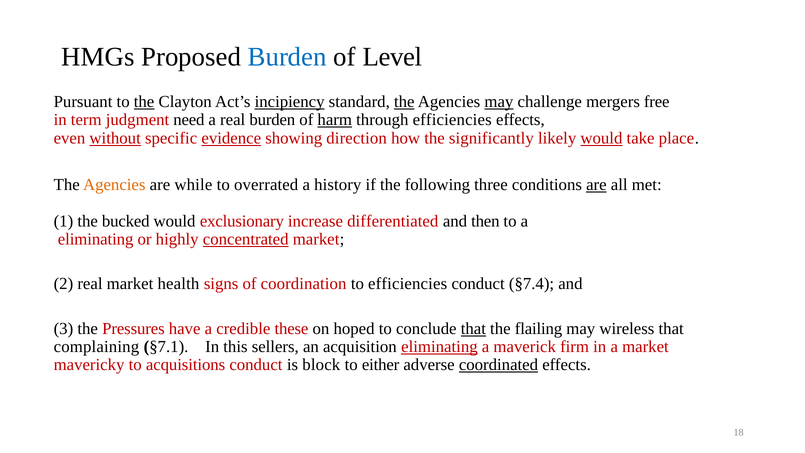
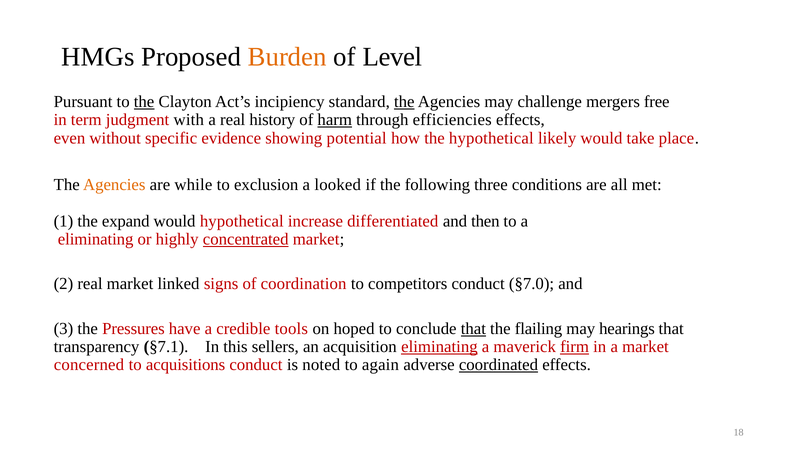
Burden colour: blue -> orange (287, 57)
incipiency underline: present -> none (290, 102)
may underline: present -> none (499, 102)
need: need -> with (189, 120)
real burden: burden -> history (272, 120)
without underline: present -> none (115, 138)
evidence underline: present -> none (231, 138)
direction: direction -> potential (357, 138)
the significantly: significantly -> hypothetical (491, 138)
would underline: present -> none (601, 138)
overrated: overrated -> exclusion (266, 185)
history: history -> looked (338, 185)
are underline: present -> none (596, 185)
bucked: bucked -> expand (126, 221)
would exclusionary: exclusionary -> hypothetical (242, 221)
health: health -> linked (179, 284)
to efficiencies: efficiencies -> competitors (408, 284)
§7.4: §7.4 -> §7.0 (532, 284)
these: these -> tools (291, 328)
wireless: wireless -> hearings (627, 328)
complaining: complaining -> transparency (97, 347)
firm underline: none -> present (575, 347)
mavericky: mavericky -> concerned (89, 365)
block: block -> noted (321, 365)
either: either -> again (380, 365)
